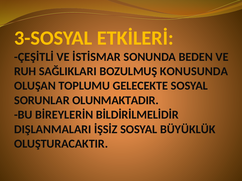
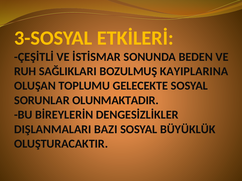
KONUSUNDA: KONUSUNDA -> KAYIPLARINA (194, 72)
BİLDİRİLMELİDİR: BİLDİRİLMELİDİR -> DENGESİZLİKLER (137, 115)
İŞSİZ: İŞSİZ -> BAZI (106, 130)
